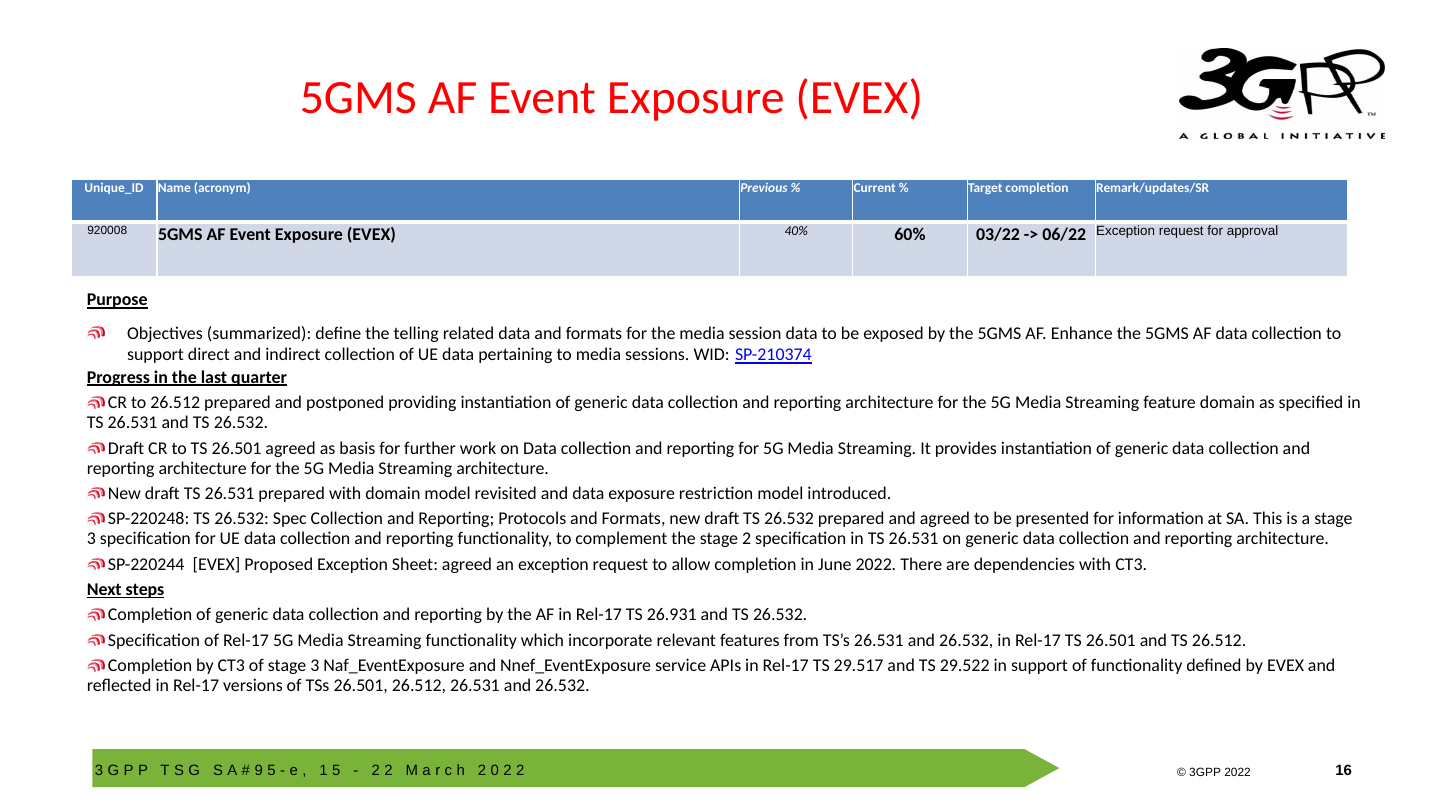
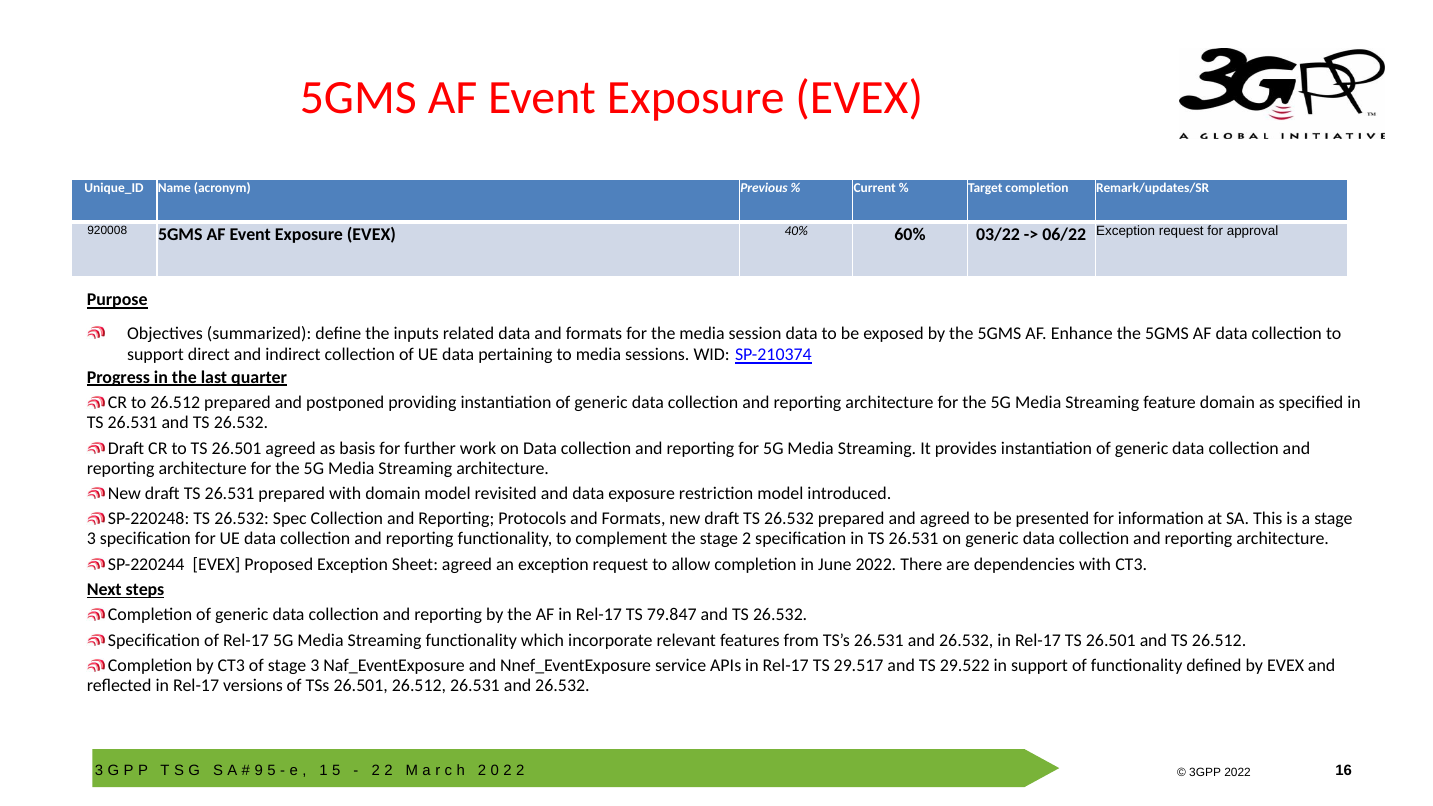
telling: telling -> inputs (416, 333)
26.931: 26.931 -> 79.847 (672, 615)
